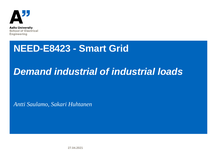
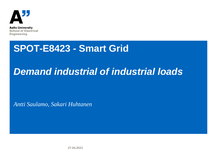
NEED-E8423: NEED-E8423 -> SPOT-E8423 (42, 49)
